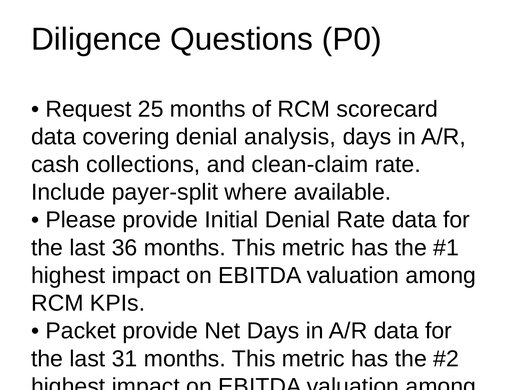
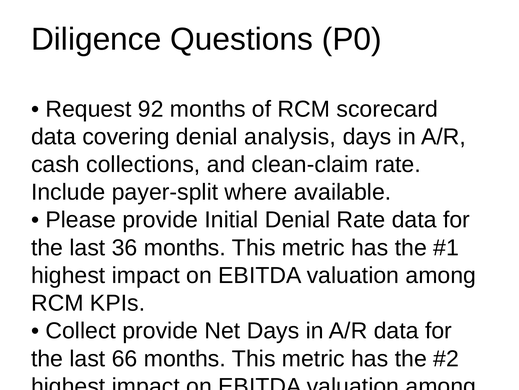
25: 25 -> 92 (151, 109)
Packet: Packet -> Collect (81, 330)
31: 31 -> 66 (125, 358)
